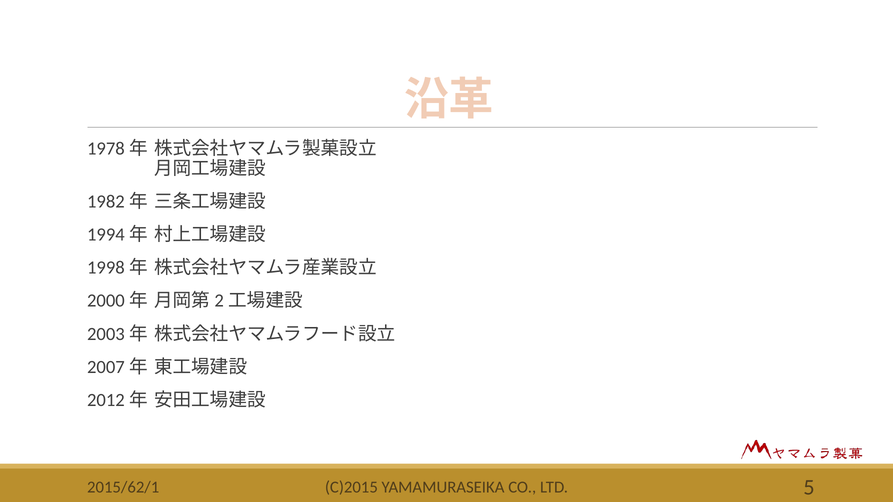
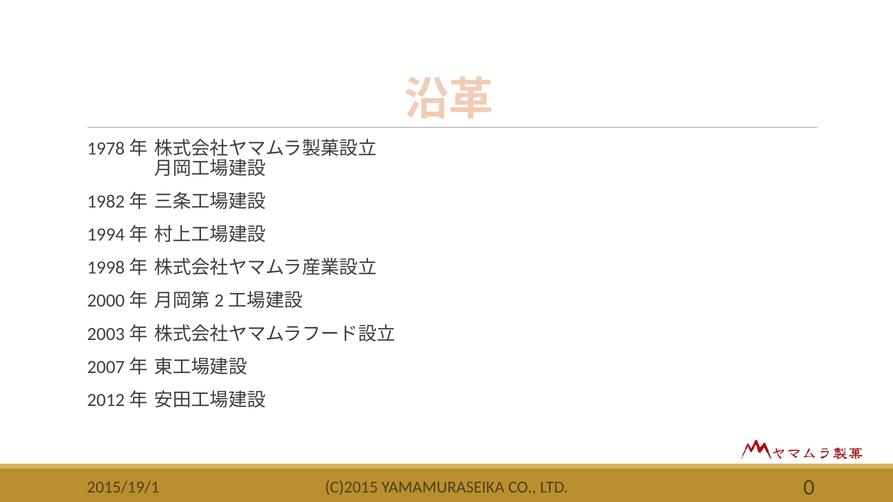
5: 5 -> 0 (809, 488)
2015/62/1: 2015/62/1 -> 2015/19/1 (123, 488)
